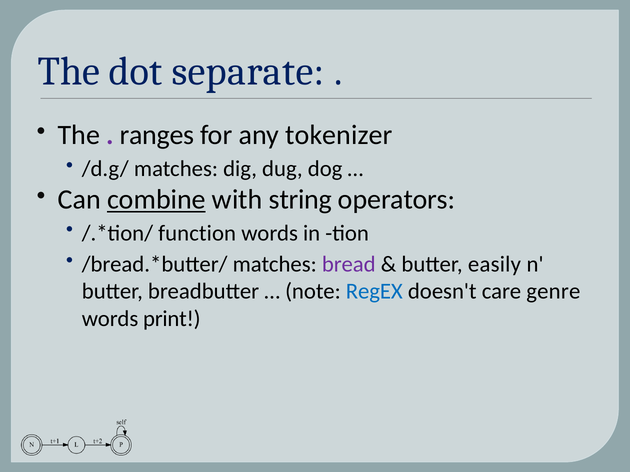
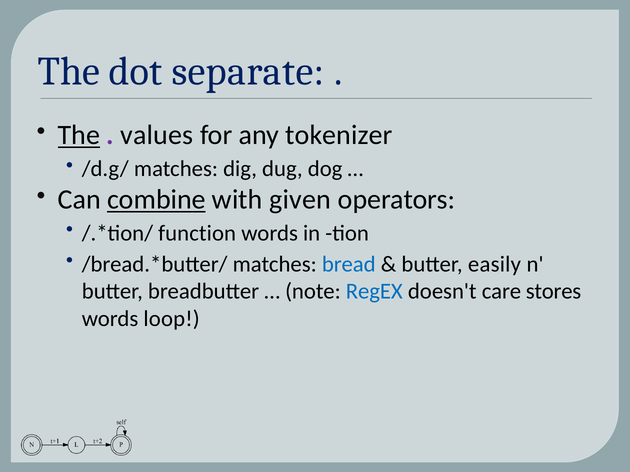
The underline: none -> present (79, 135)
ranges: ranges -> values (157, 135)
string: string -> given (300, 200)
bread colour: purple -> blue (349, 264)
genre: genre -> stores (554, 292)
print: print -> loop (172, 319)
